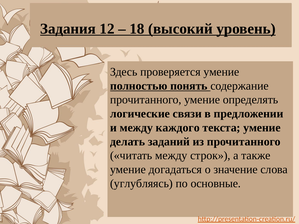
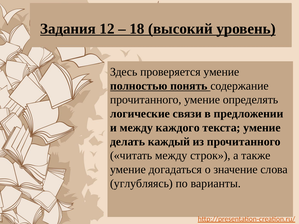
заданий: заданий -> каждый (169, 142)
основные: основные -> варианты (216, 184)
